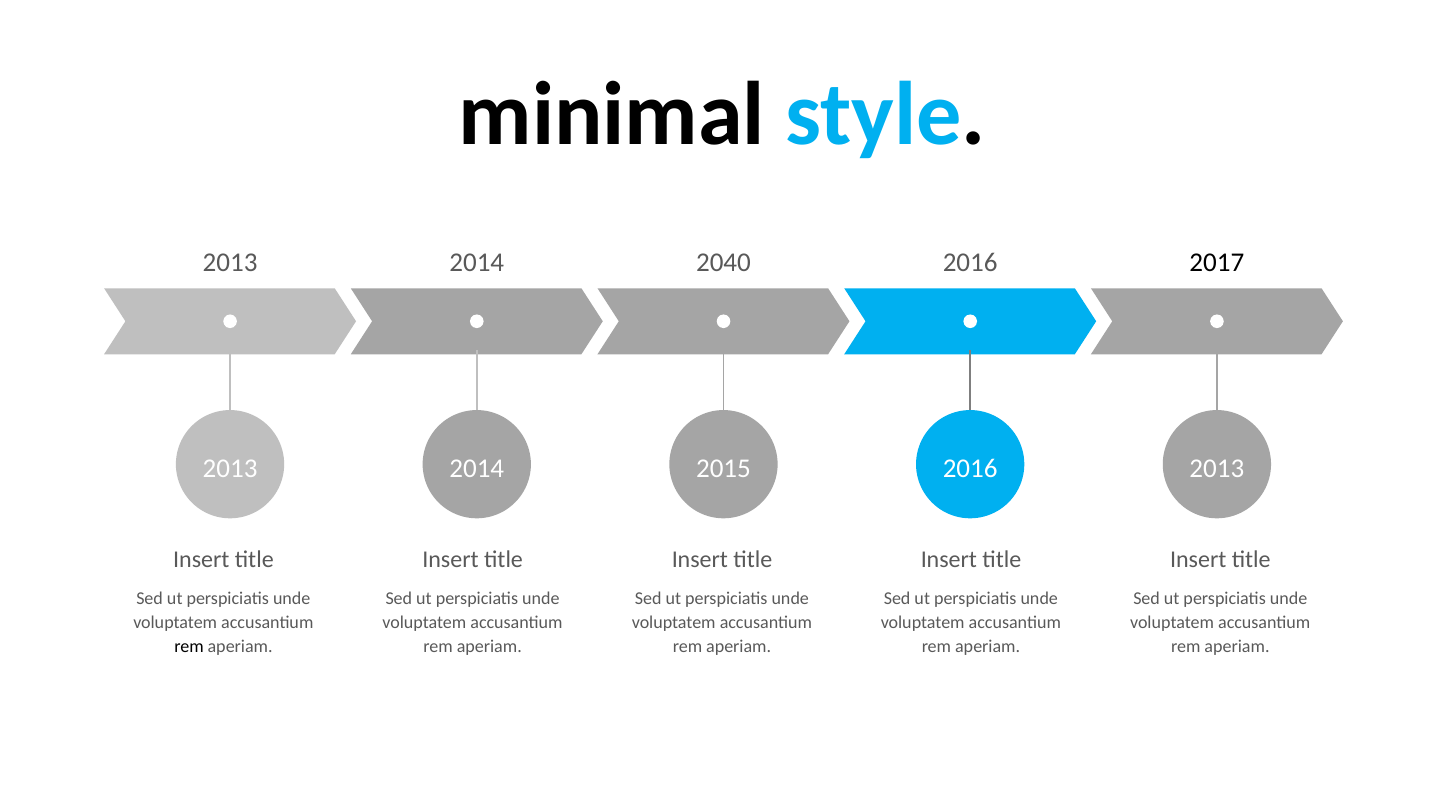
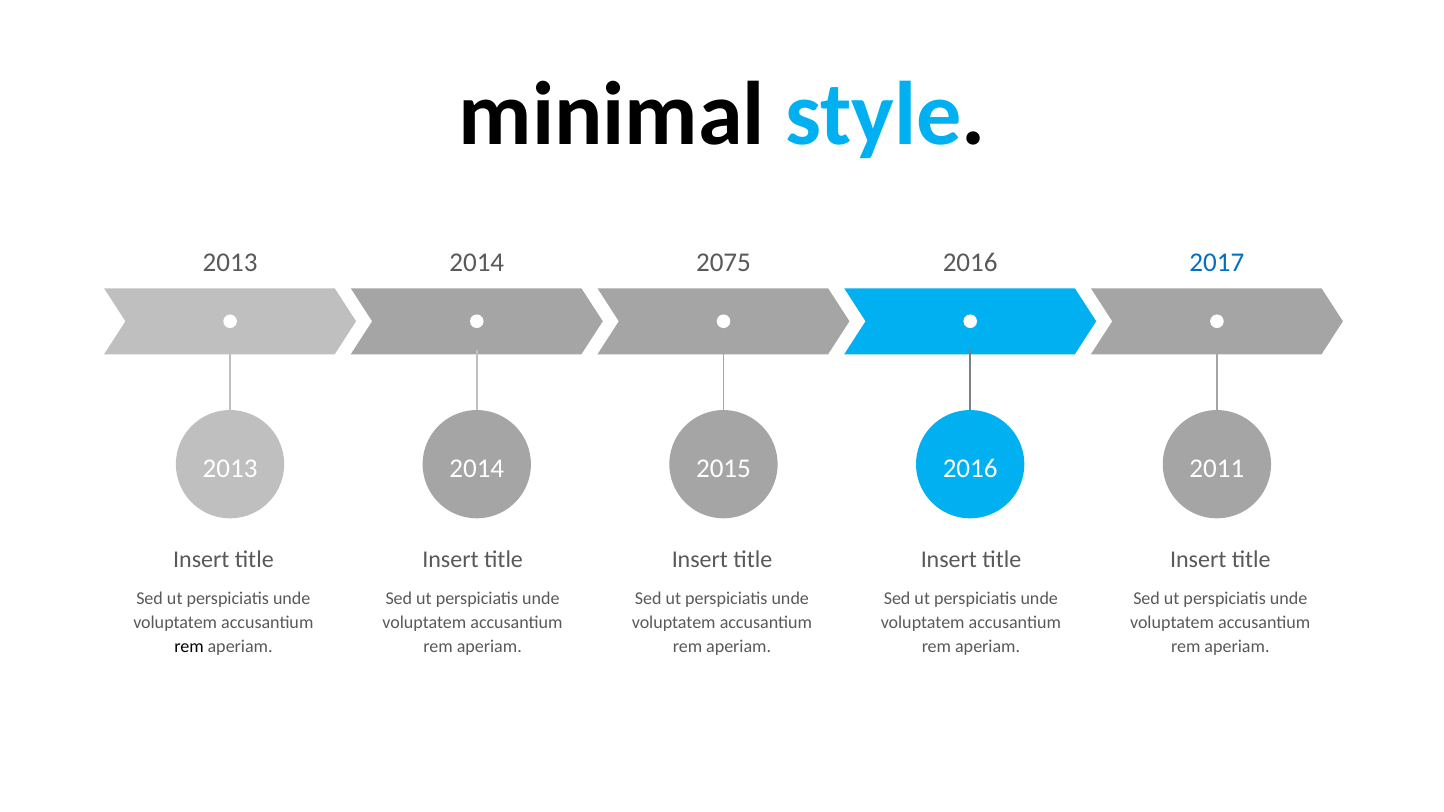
2040: 2040 -> 2075 (723, 262)
2017 colour: black -> blue (1217, 262)
2016 2013: 2013 -> 2011 (1217, 468)
